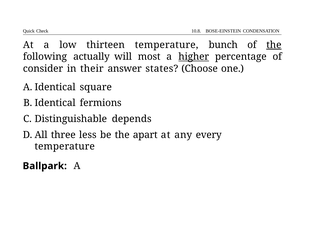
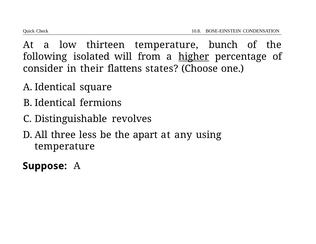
the underline: present -> none (274, 45)
actually: actually -> isolated (91, 57)
most: most -> from (149, 57)
answer: answer -> flattens (125, 69)
depends: depends -> revolves (132, 119)
every: every -> using (209, 135)
Ballpark: Ballpark -> Suppose (45, 166)
